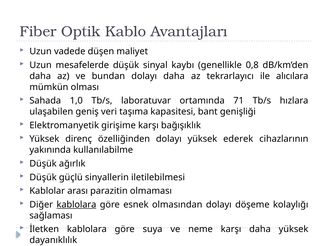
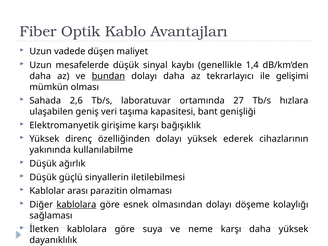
0,8: 0,8 -> 1,4 (252, 65)
bundan underline: none -> present (108, 76)
alıcılara: alıcılara -> gelişimi (292, 76)
1,0: 1,0 -> 2,6 (76, 101)
71: 71 -> 27 (239, 101)
